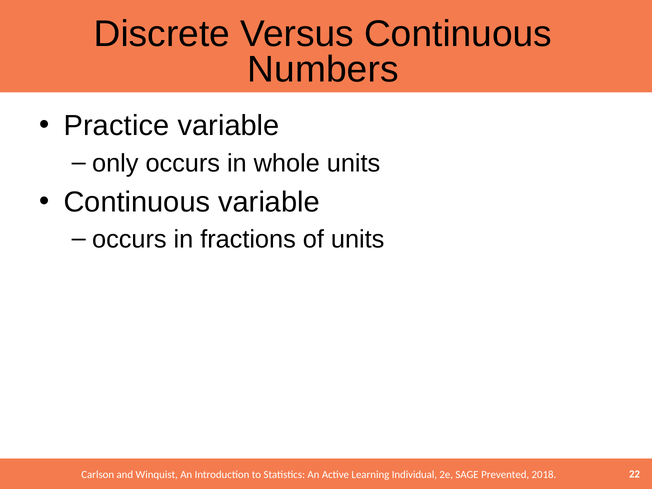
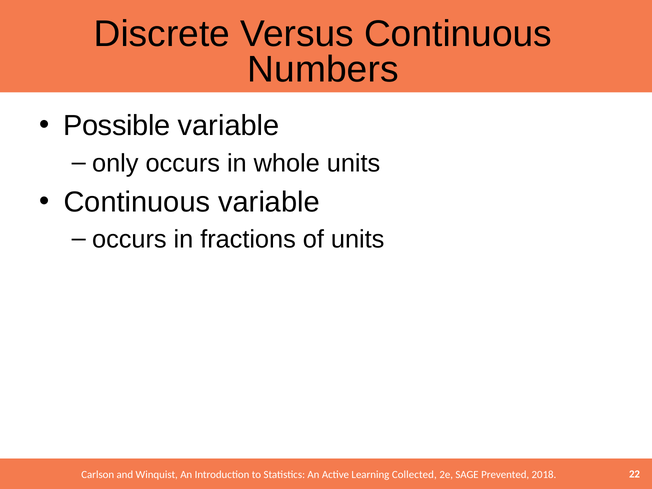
Practice: Practice -> Possible (117, 126)
Individual: Individual -> Collected (414, 475)
